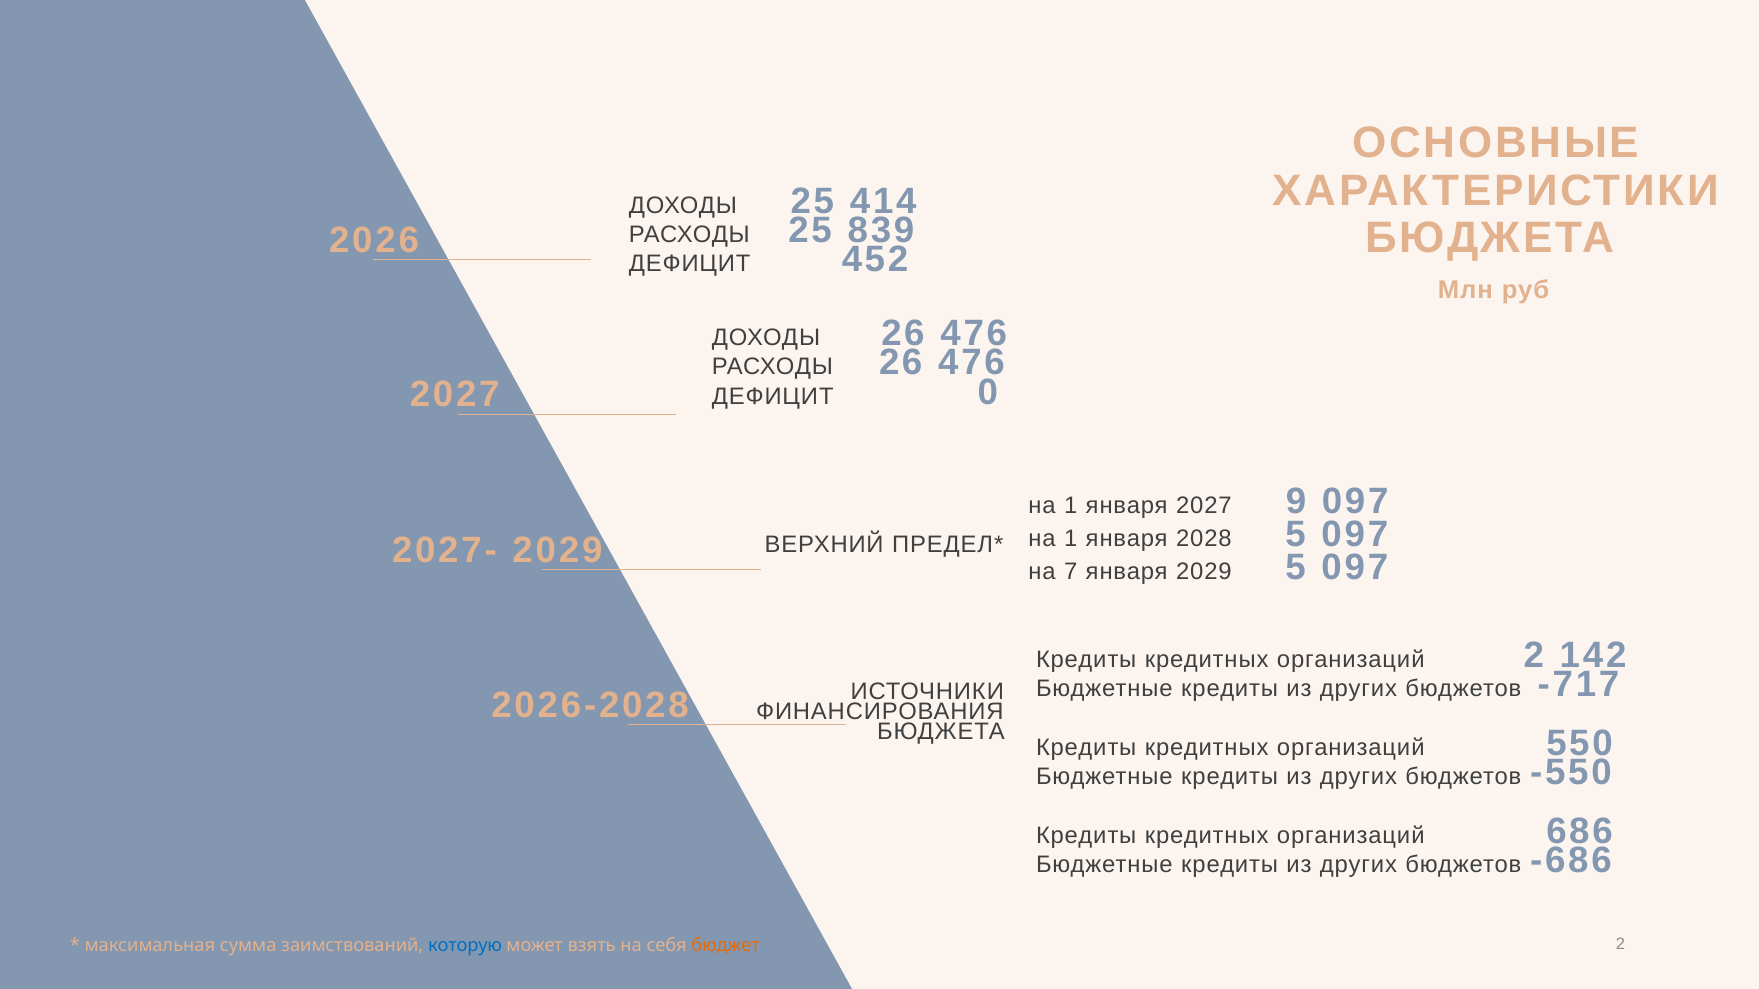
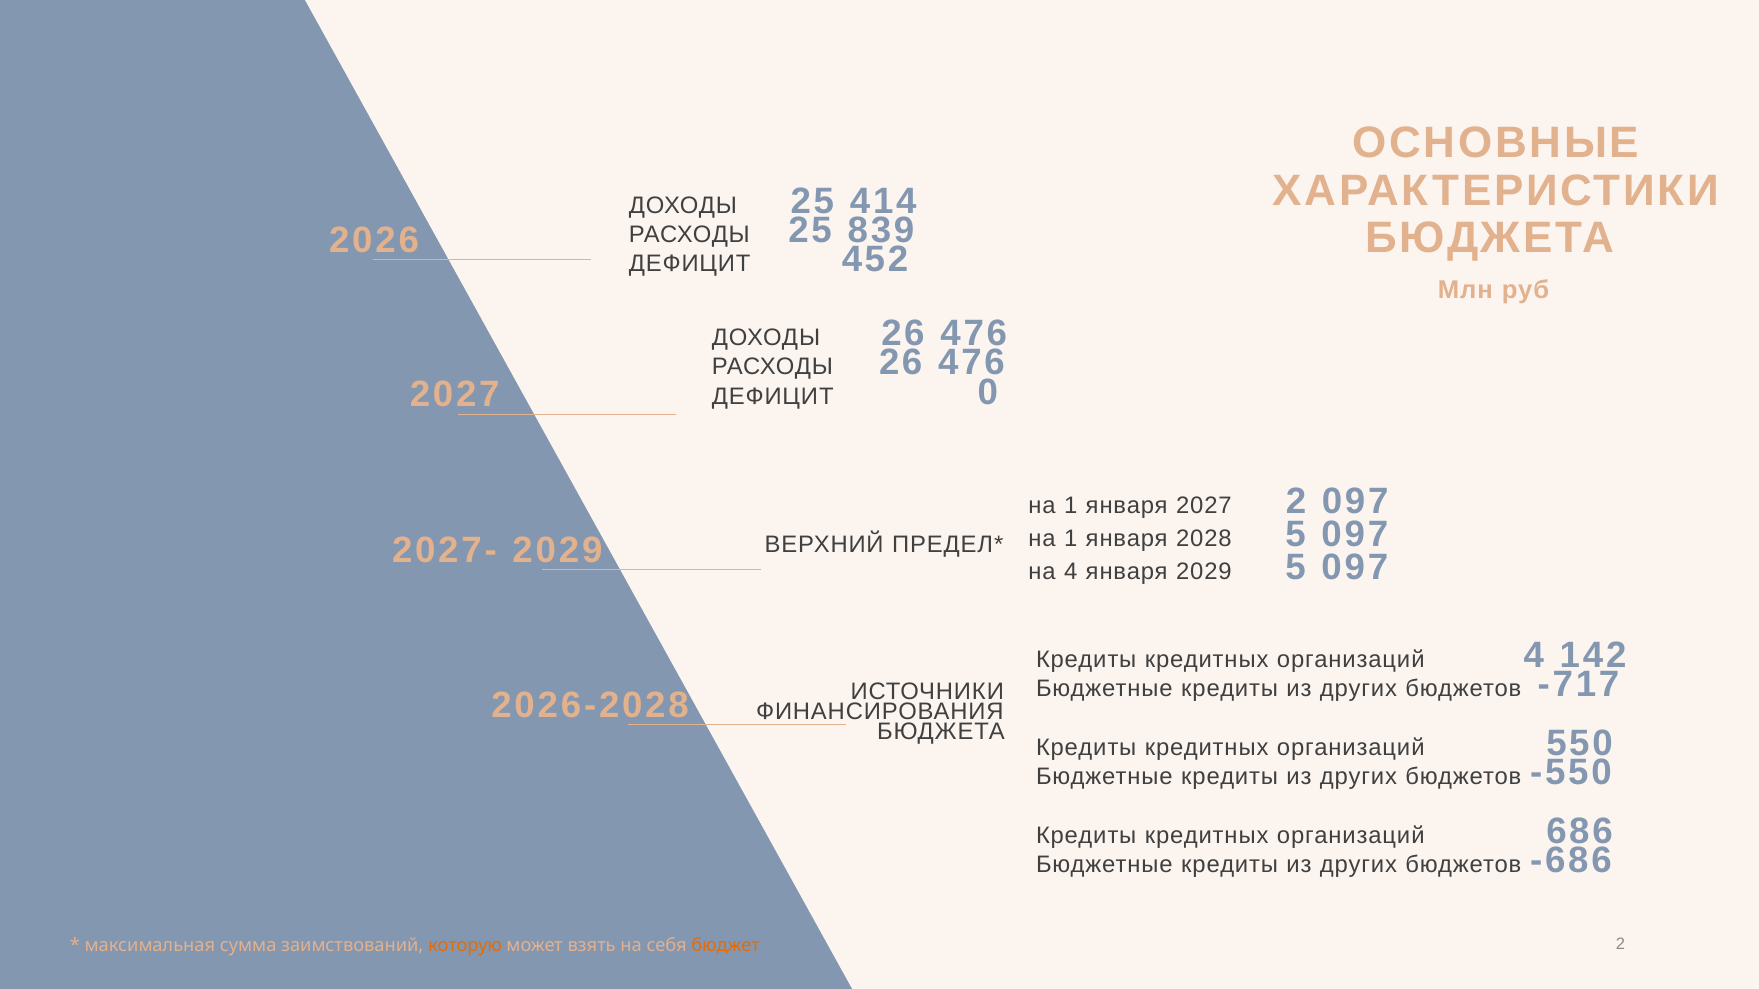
2027 9: 9 -> 2 (1296, 502)
на 7: 7 -> 4 (1071, 572)
организаций 2: 2 -> 4 (1534, 656)
которую colour: blue -> orange (465, 946)
